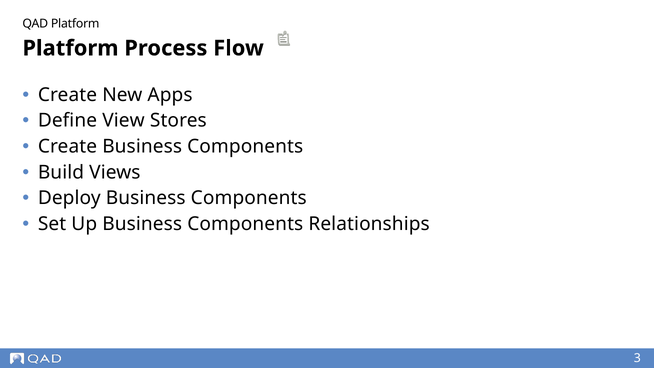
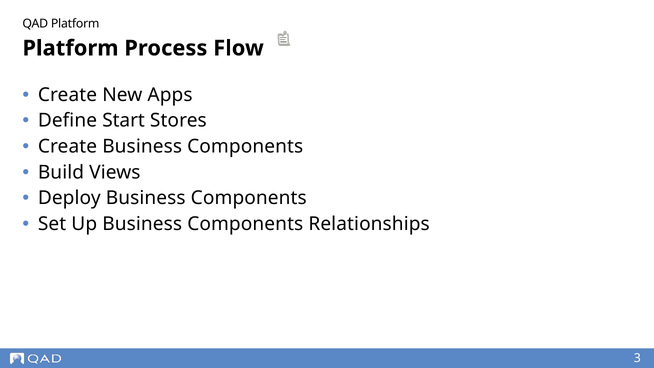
View: View -> Start (124, 121)
